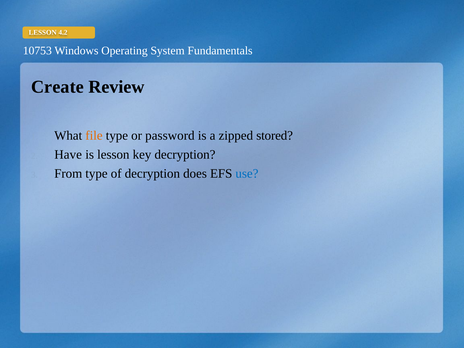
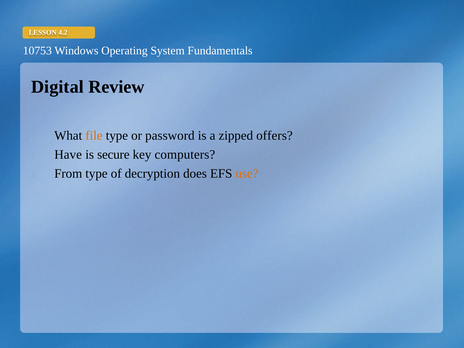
Create: Create -> Digital (57, 87)
stored: stored -> offers (274, 135)
is lesson: lesson -> secure (113, 155)
key decryption: decryption -> computers (185, 155)
use colour: blue -> orange (247, 174)
